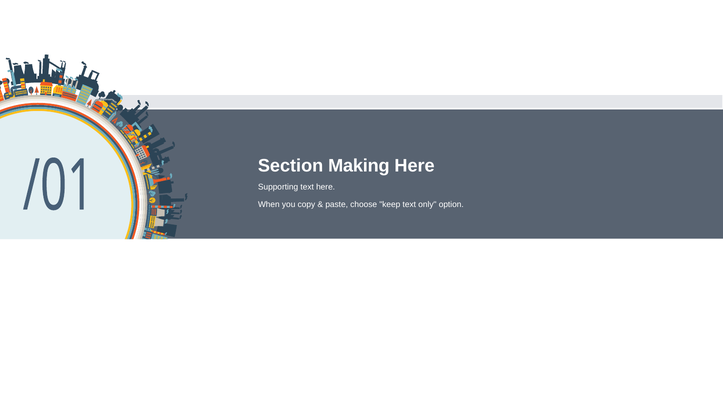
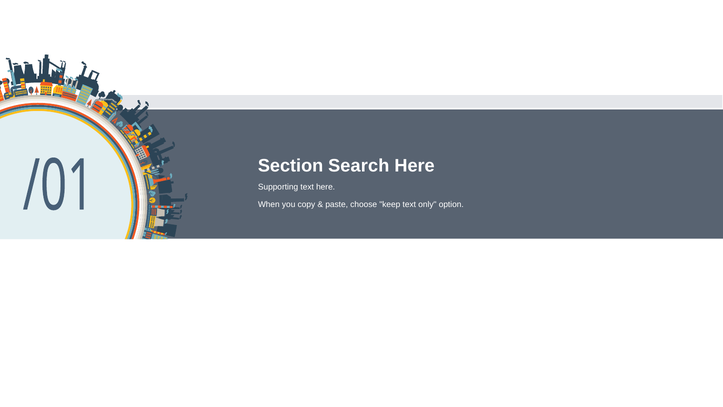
Making: Making -> Search (359, 166)
